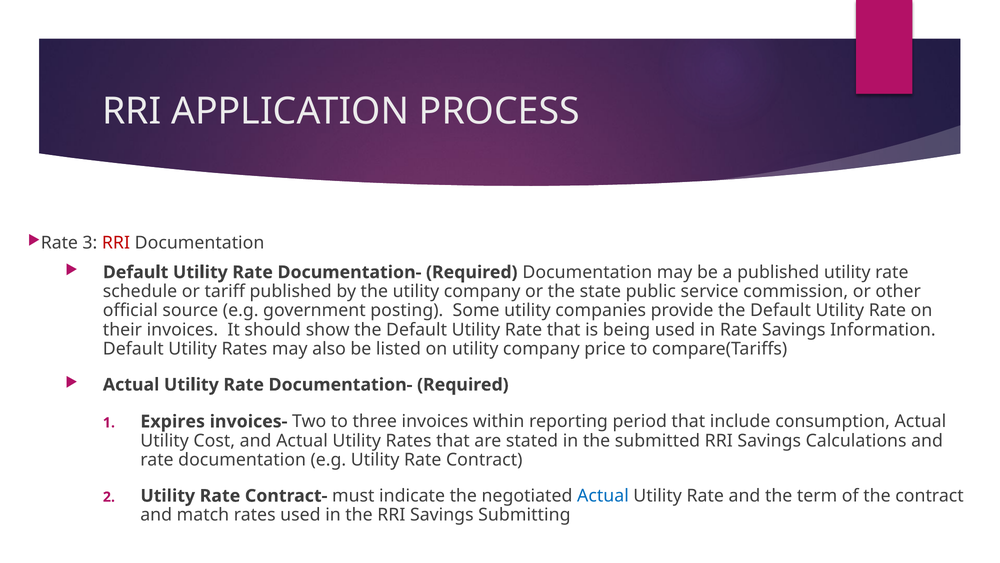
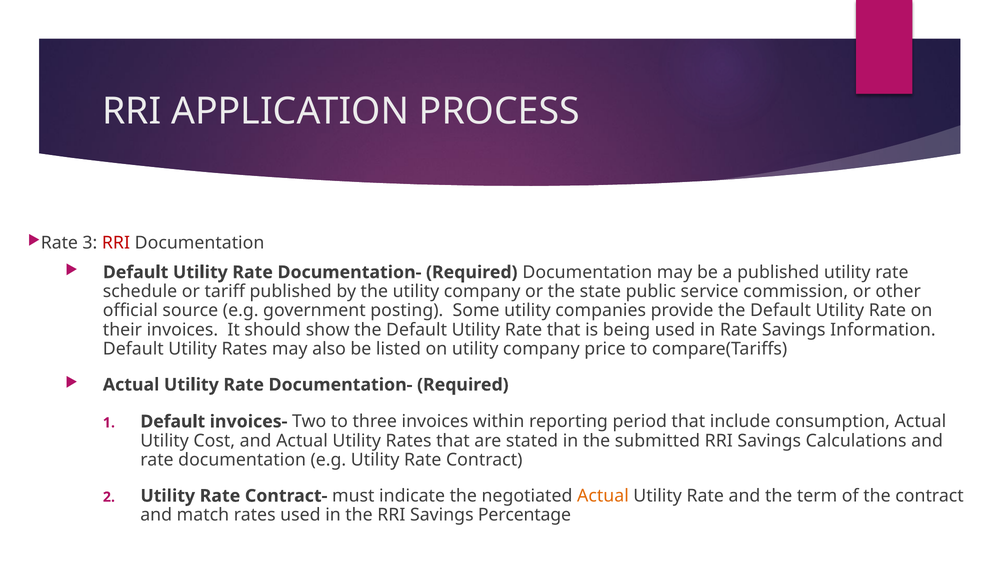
Expires: Expires -> Default (173, 421)
Actual colour: blue -> orange (603, 495)
Submitting: Submitting -> Percentage (525, 515)
